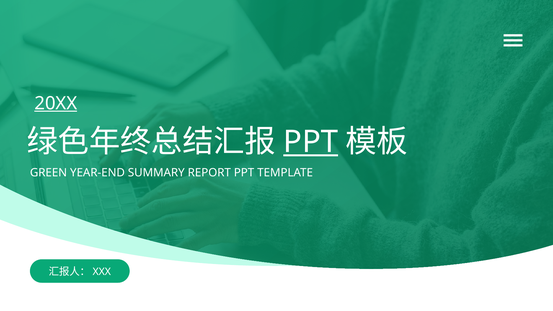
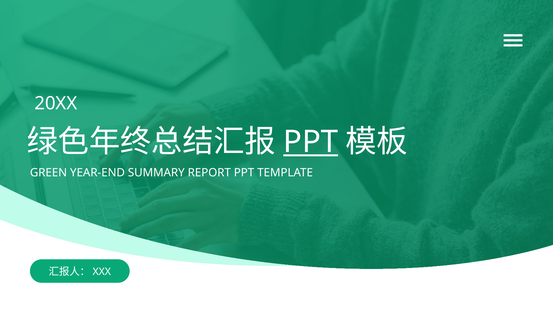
20XX underline: present -> none (56, 103)
